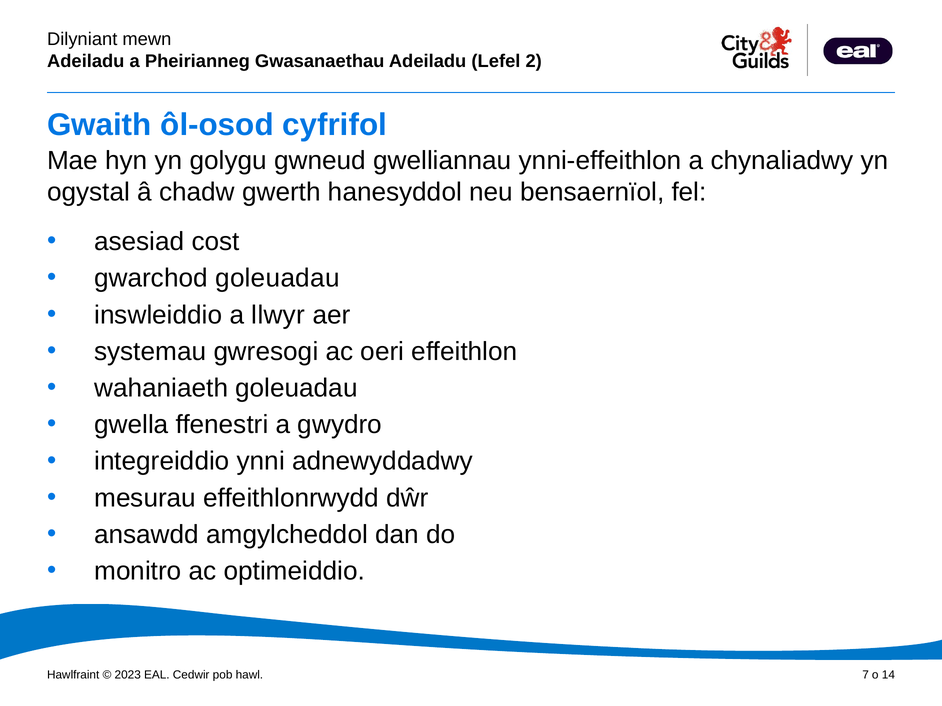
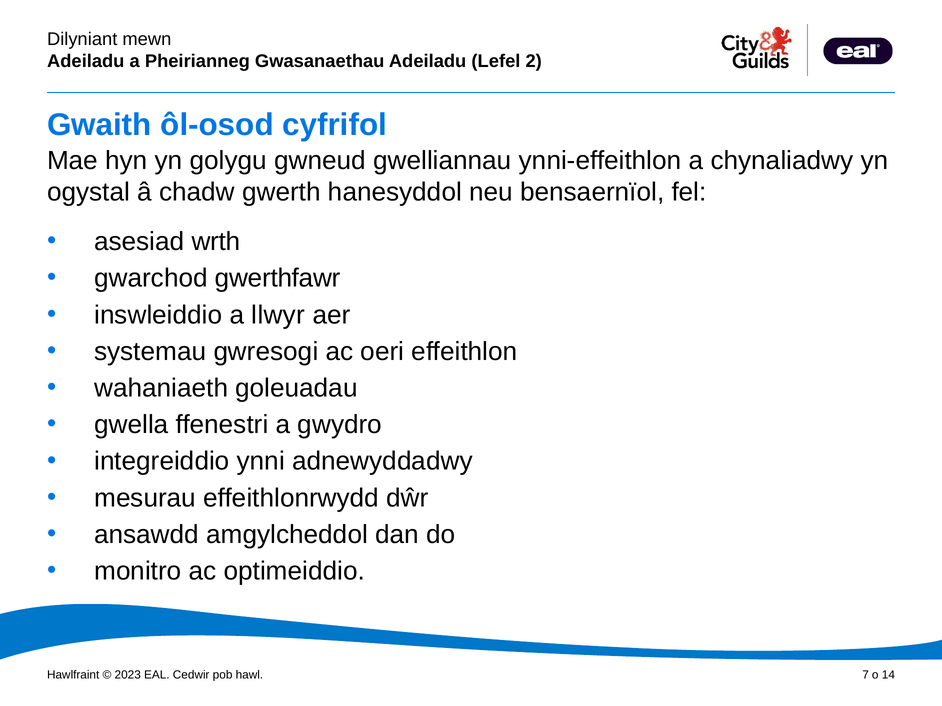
cost: cost -> wrth (216, 242)
gwarchod goleuadau: goleuadau -> gwerthfawr (278, 278)
